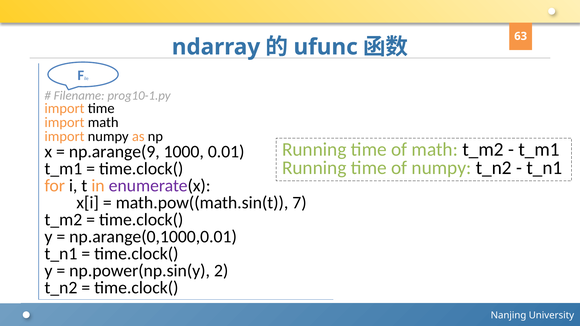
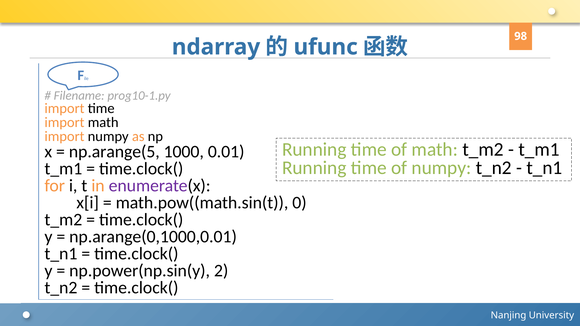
63: 63 -> 98 (521, 36)
np.arange(9: np.arange(9 -> np.arange(5 (114, 152)
7: 7 -> 0 (299, 203)
